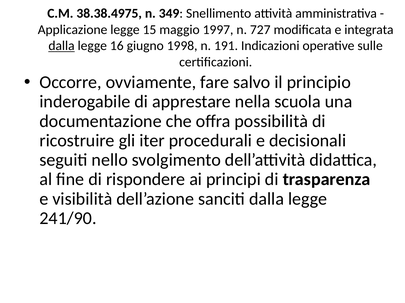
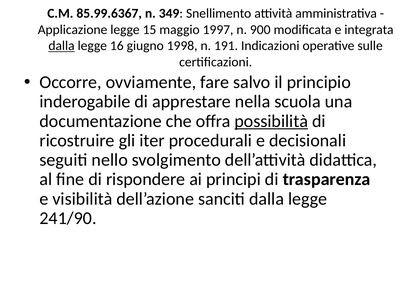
38.38.4975: 38.38.4975 -> 85.99.6367 (109, 13)
727: 727 -> 900 (260, 30)
possibilità underline: none -> present (271, 121)
